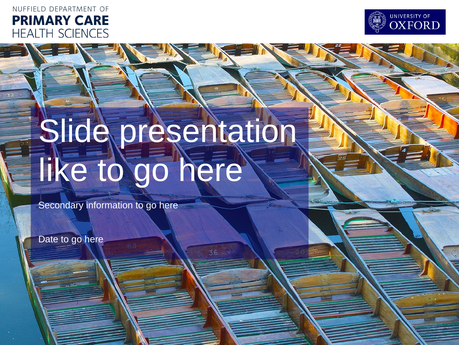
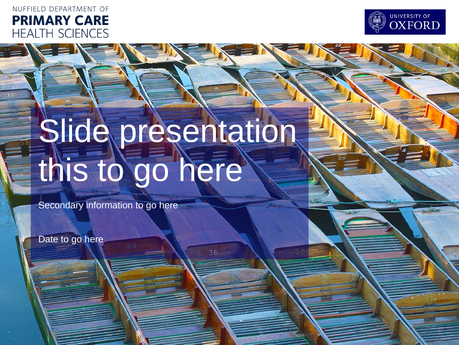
like: like -> this (64, 170)
